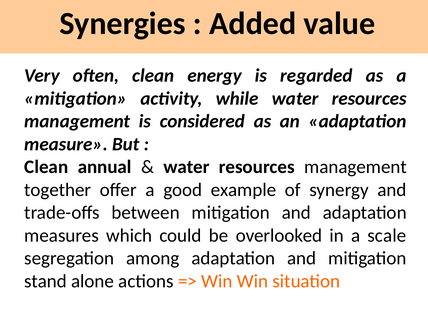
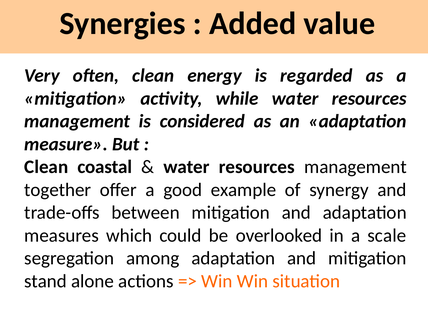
annual: annual -> coastal (105, 167)
